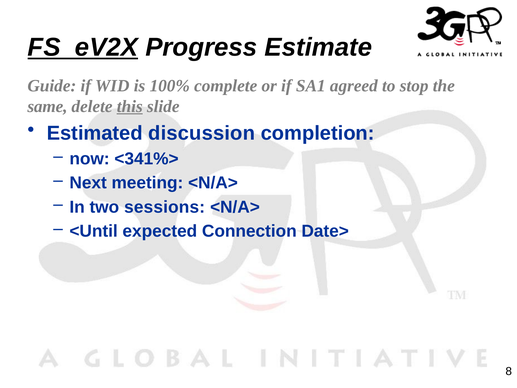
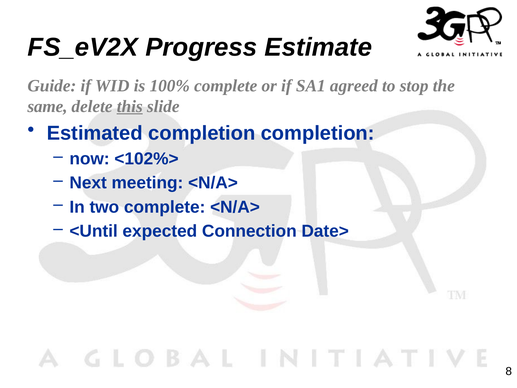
FS_eV2X underline: present -> none (83, 47)
Estimated discussion: discussion -> completion (202, 133)
<341%>: <341%> -> <102%> (146, 159)
two sessions: sessions -> complete (165, 207)
